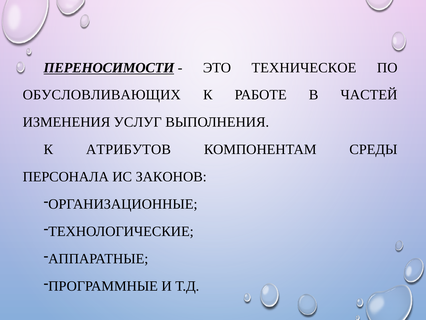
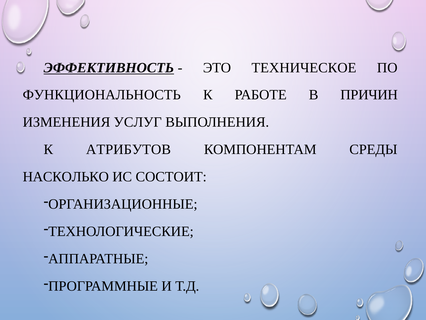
ПЕРЕНОСИМОСТИ: ПЕРЕНОСИМОСТИ -> ЭФФЕКТИВНОСТЬ (109, 68)
ОБУСЛОВЛИВАЮЩИХ: ОБУСЛОВЛИВАЮЩИХ -> ФУНКЦИОНАЛЬНОСТЬ (102, 95)
ЧАСТЕЙ: ЧАСТЕЙ -> ПРИЧИН (369, 95)
ПЕРСОНАЛА: ПЕРСОНАЛА -> НАСКОЛЬКО (66, 177)
ЗАКОНОВ: ЗАКОНОВ -> СОСТОИТ (171, 177)
